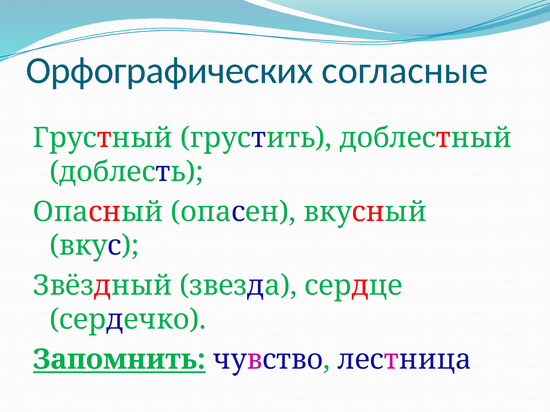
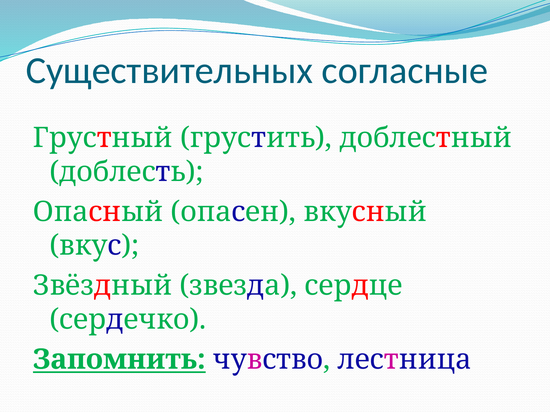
Орфографических: Орфографических -> Существительных (169, 71)
